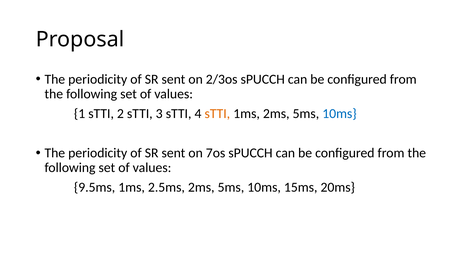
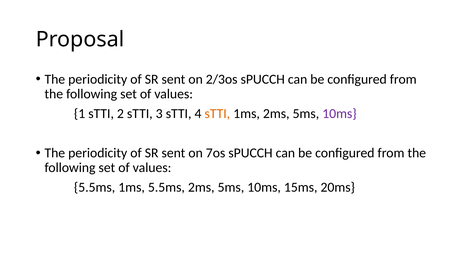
10ms colour: blue -> purple (339, 114)
9.5ms: 9.5ms -> 5.5ms (95, 187)
1ms 2.5ms: 2.5ms -> 5.5ms (166, 187)
